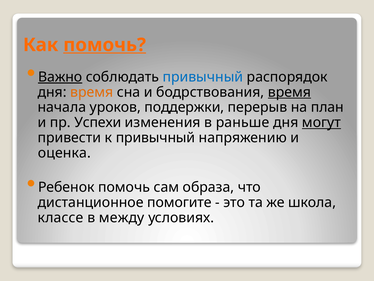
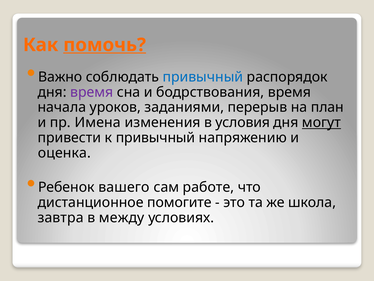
Важно underline: present -> none (60, 77)
время colour: orange -> purple (92, 92)
время underline: present -> none (289, 92)
поддержки: поддержки -> заданиями (184, 107)
Успехи: Успехи -> Имена (98, 122)
раньше: раньше -> условия (243, 122)
Ребенок помочь: помочь -> вашего (124, 187)
образа: образа -> работе (208, 187)
классе: классе -> завтра (61, 217)
